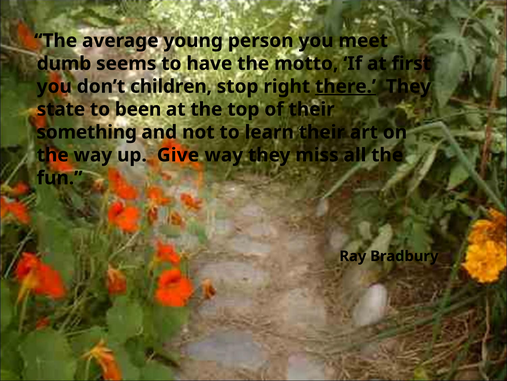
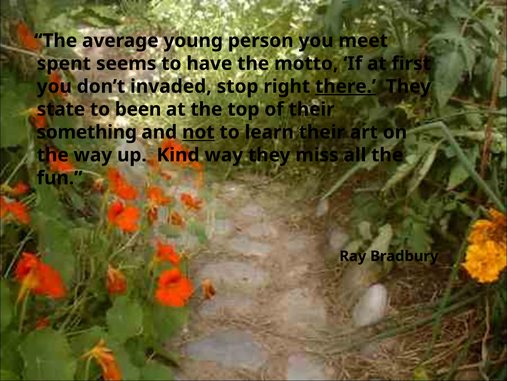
dumb: dumb -> spent (64, 63)
children: children -> invaded (171, 86)
not underline: none -> present (198, 132)
Give: Give -> Kind (178, 155)
